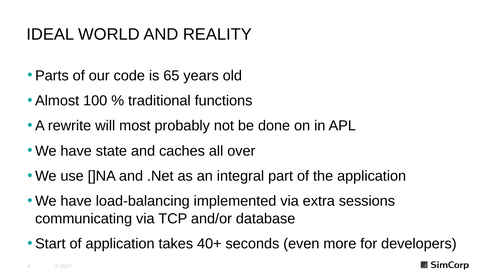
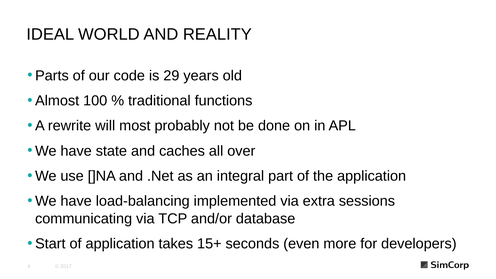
65: 65 -> 29 (171, 76)
40+: 40+ -> 15+ (209, 244)
